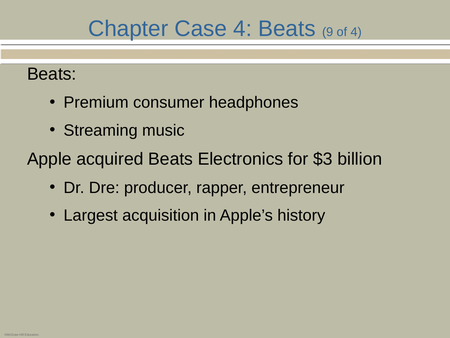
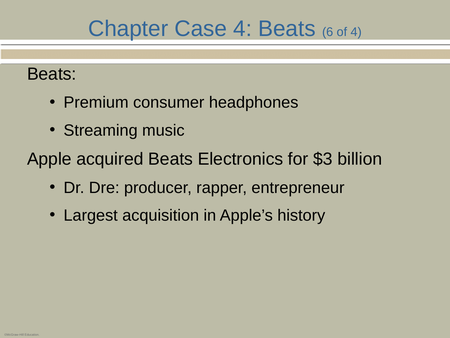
9: 9 -> 6 (328, 32)
